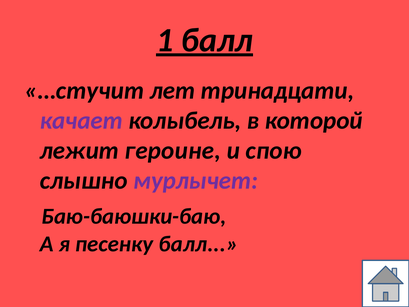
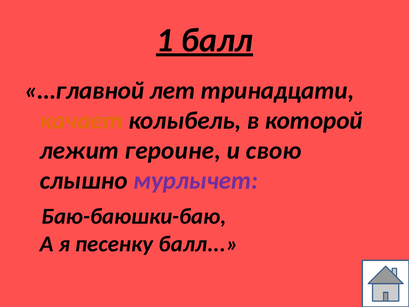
…стучит: …стучит -> …главной (84, 90)
качает colour: purple -> orange (81, 120)
спою: спою -> свою (274, 150)
